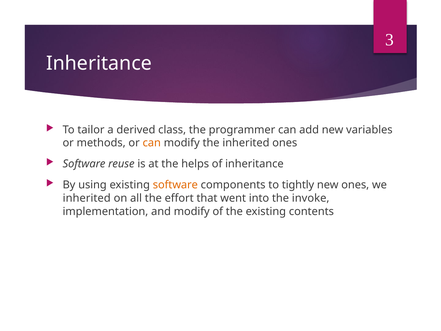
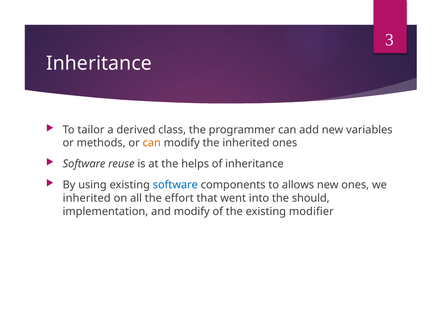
software colour: orange -> blue (175, 185)
tightly: tightly -> allows (298, 185)
invoke: invoke -> should (311, 198)
contents: contents -> modifier (311, 211)
